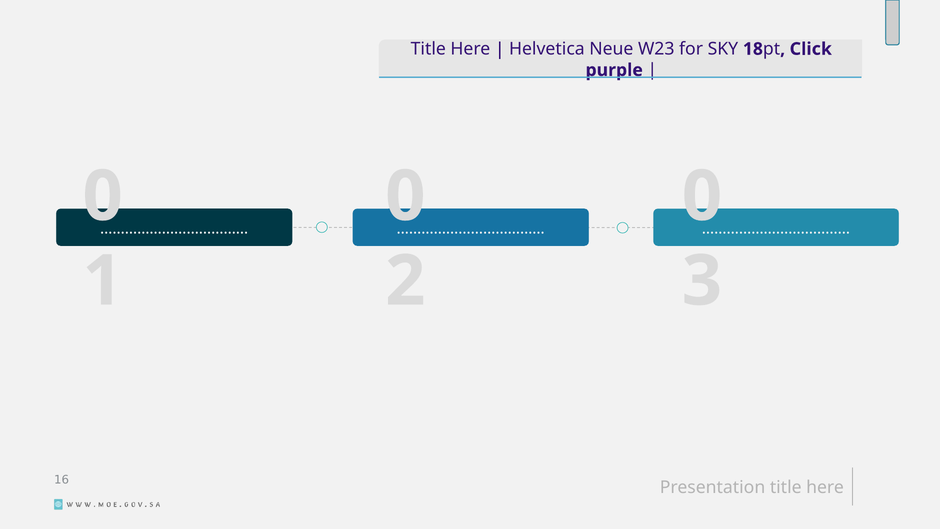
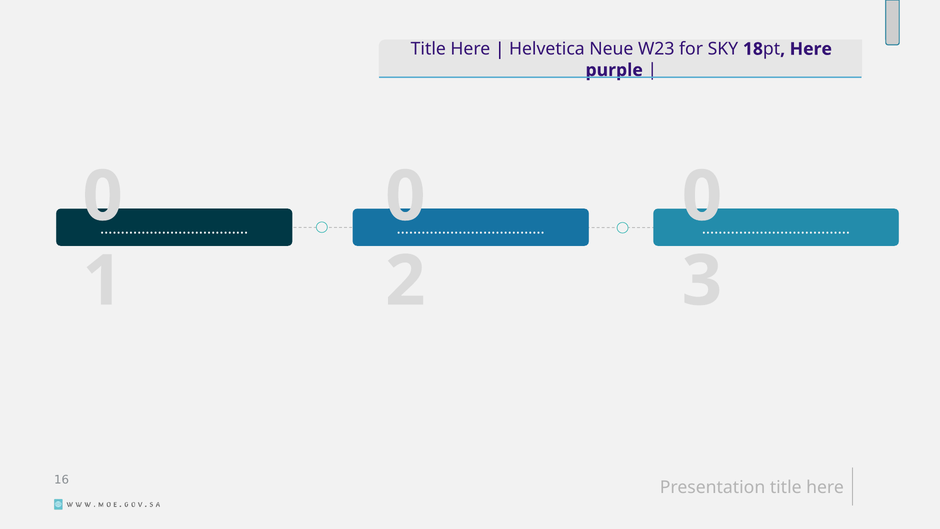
Click: Click -> Here (811, 49)
